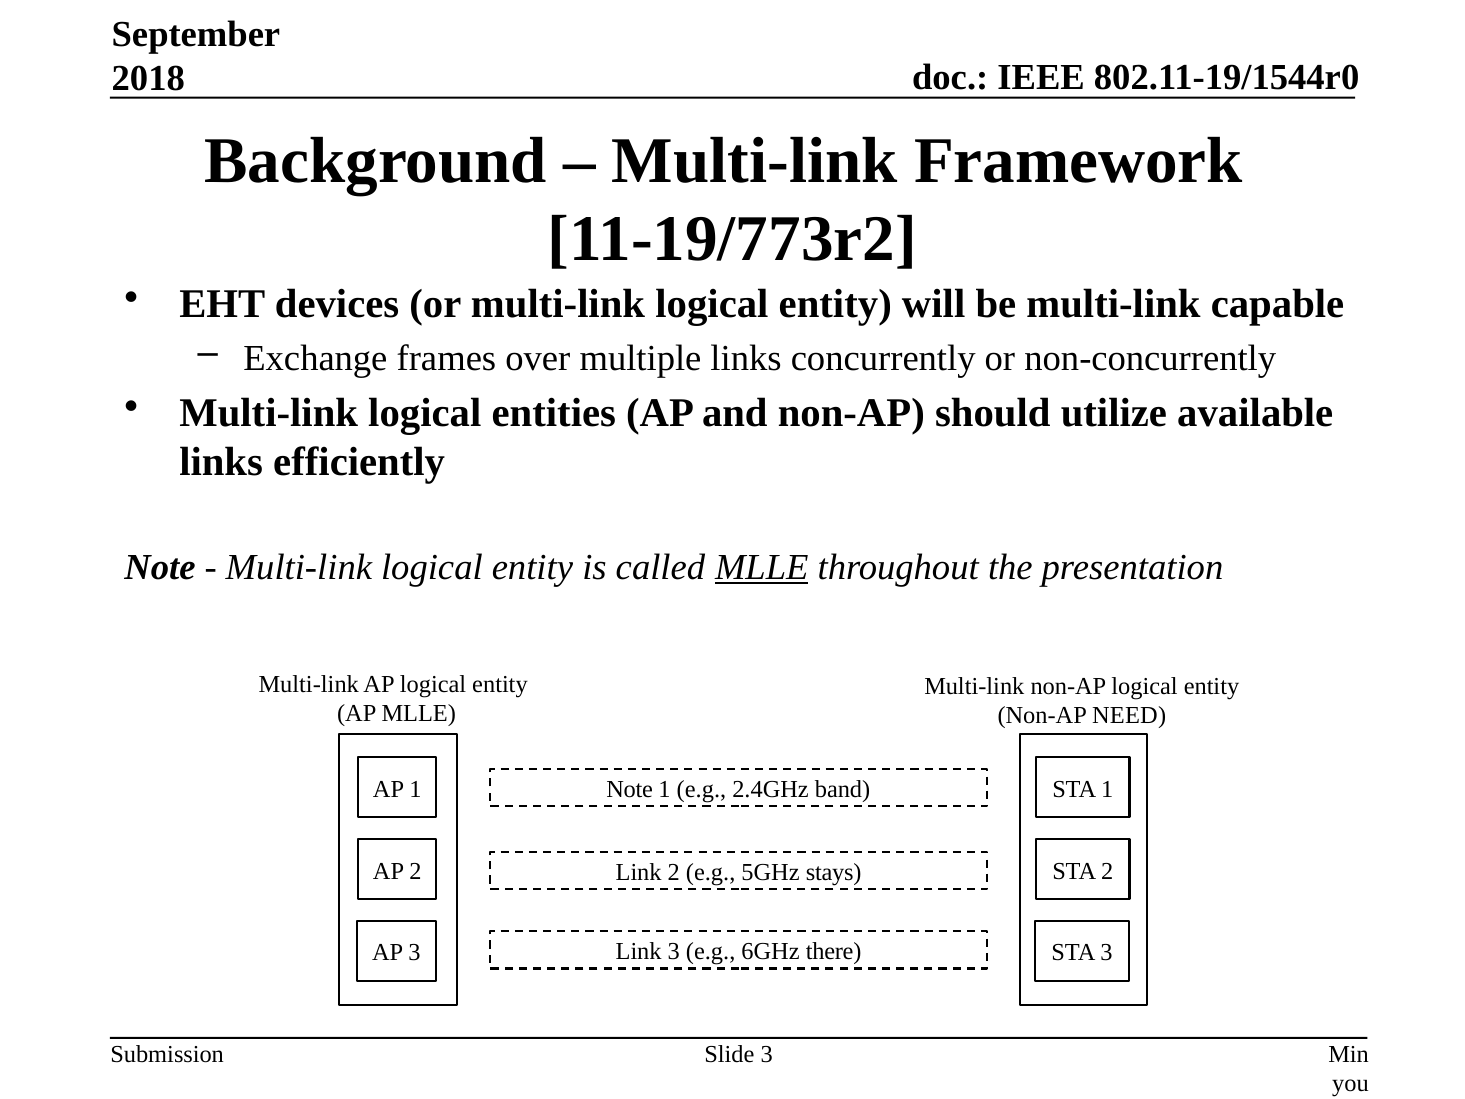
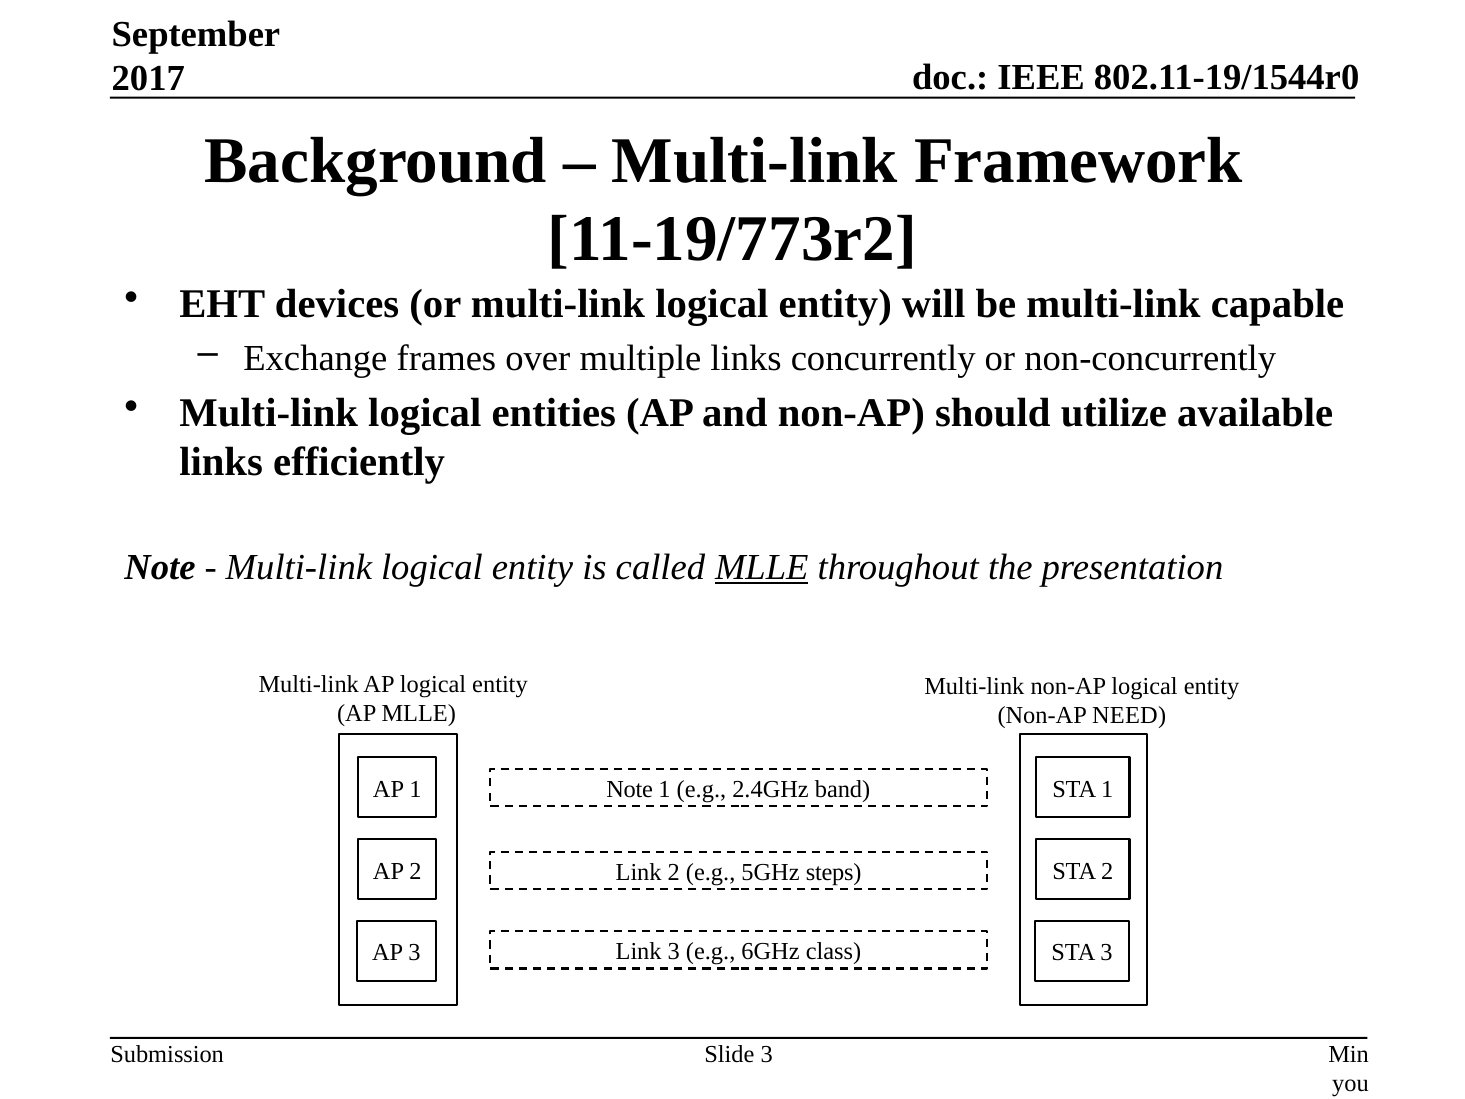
2018: 2018 -> 2017 (148, 78)
stays: stays -> steps (834, 872)
there: there -> class (833, 951)
